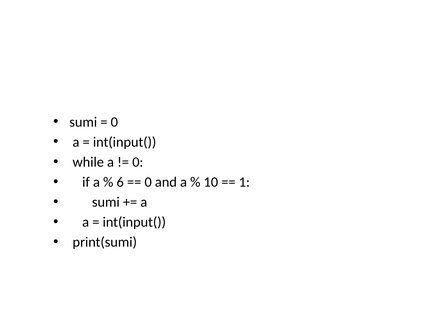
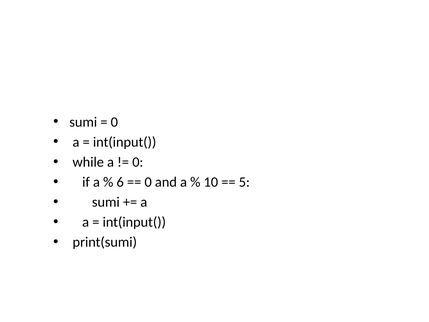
1: 1 -> 5 (244, 182)
